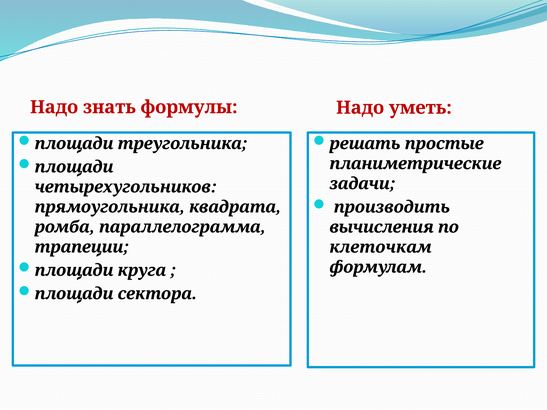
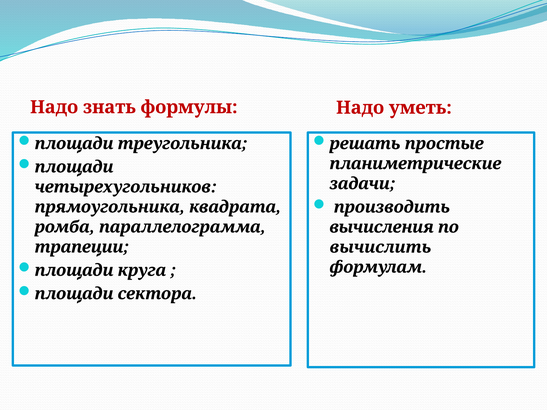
клеточкам: клеточкам -> вычислить (381, 247)
